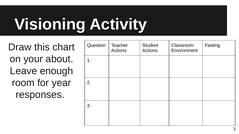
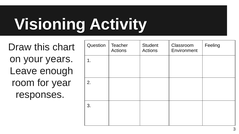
about: about -> years (59, 59)
